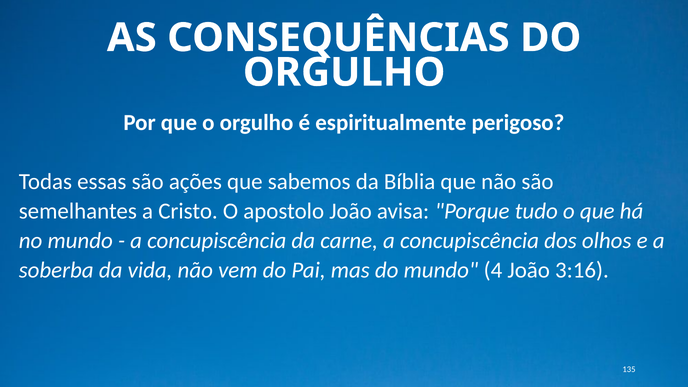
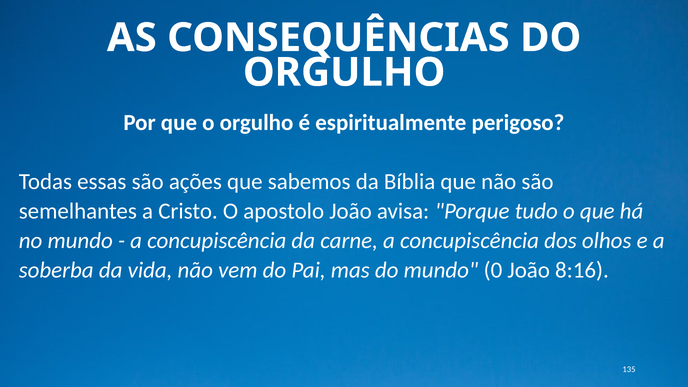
4: 4 -> 0 (493, 270)
3:16: 3:16 -> 8:16 (582, 270)
